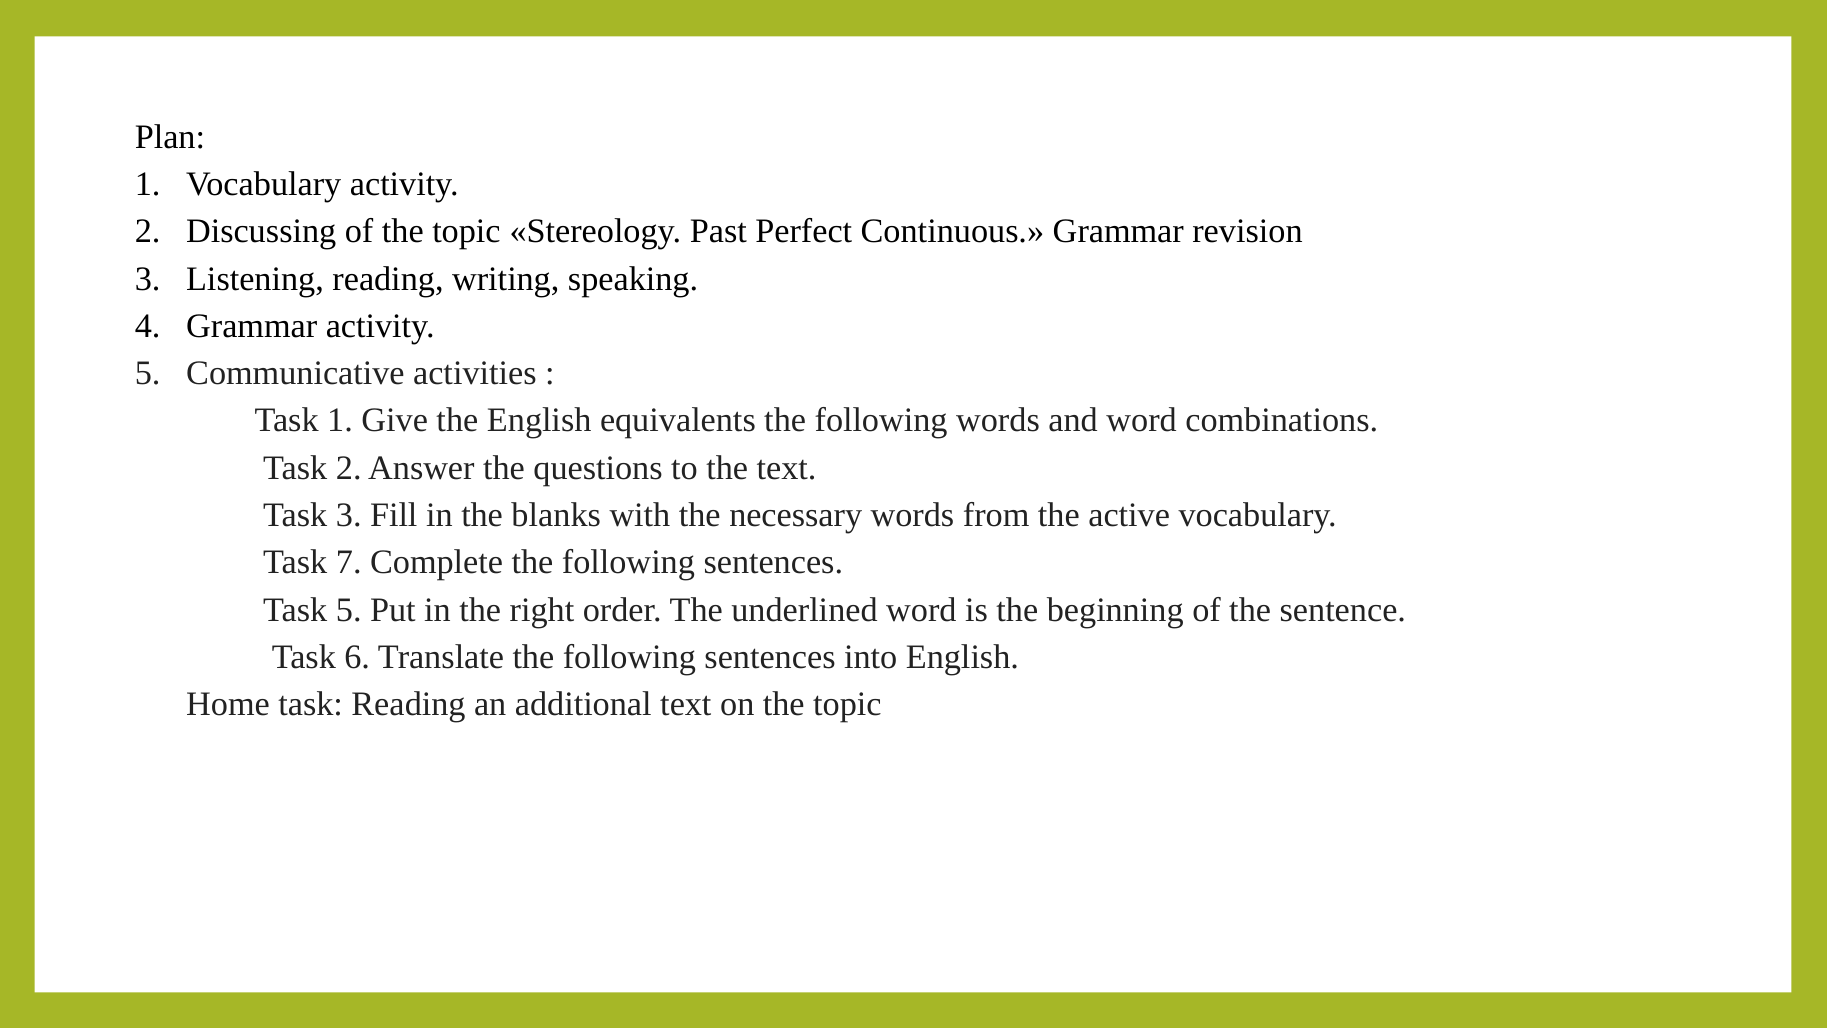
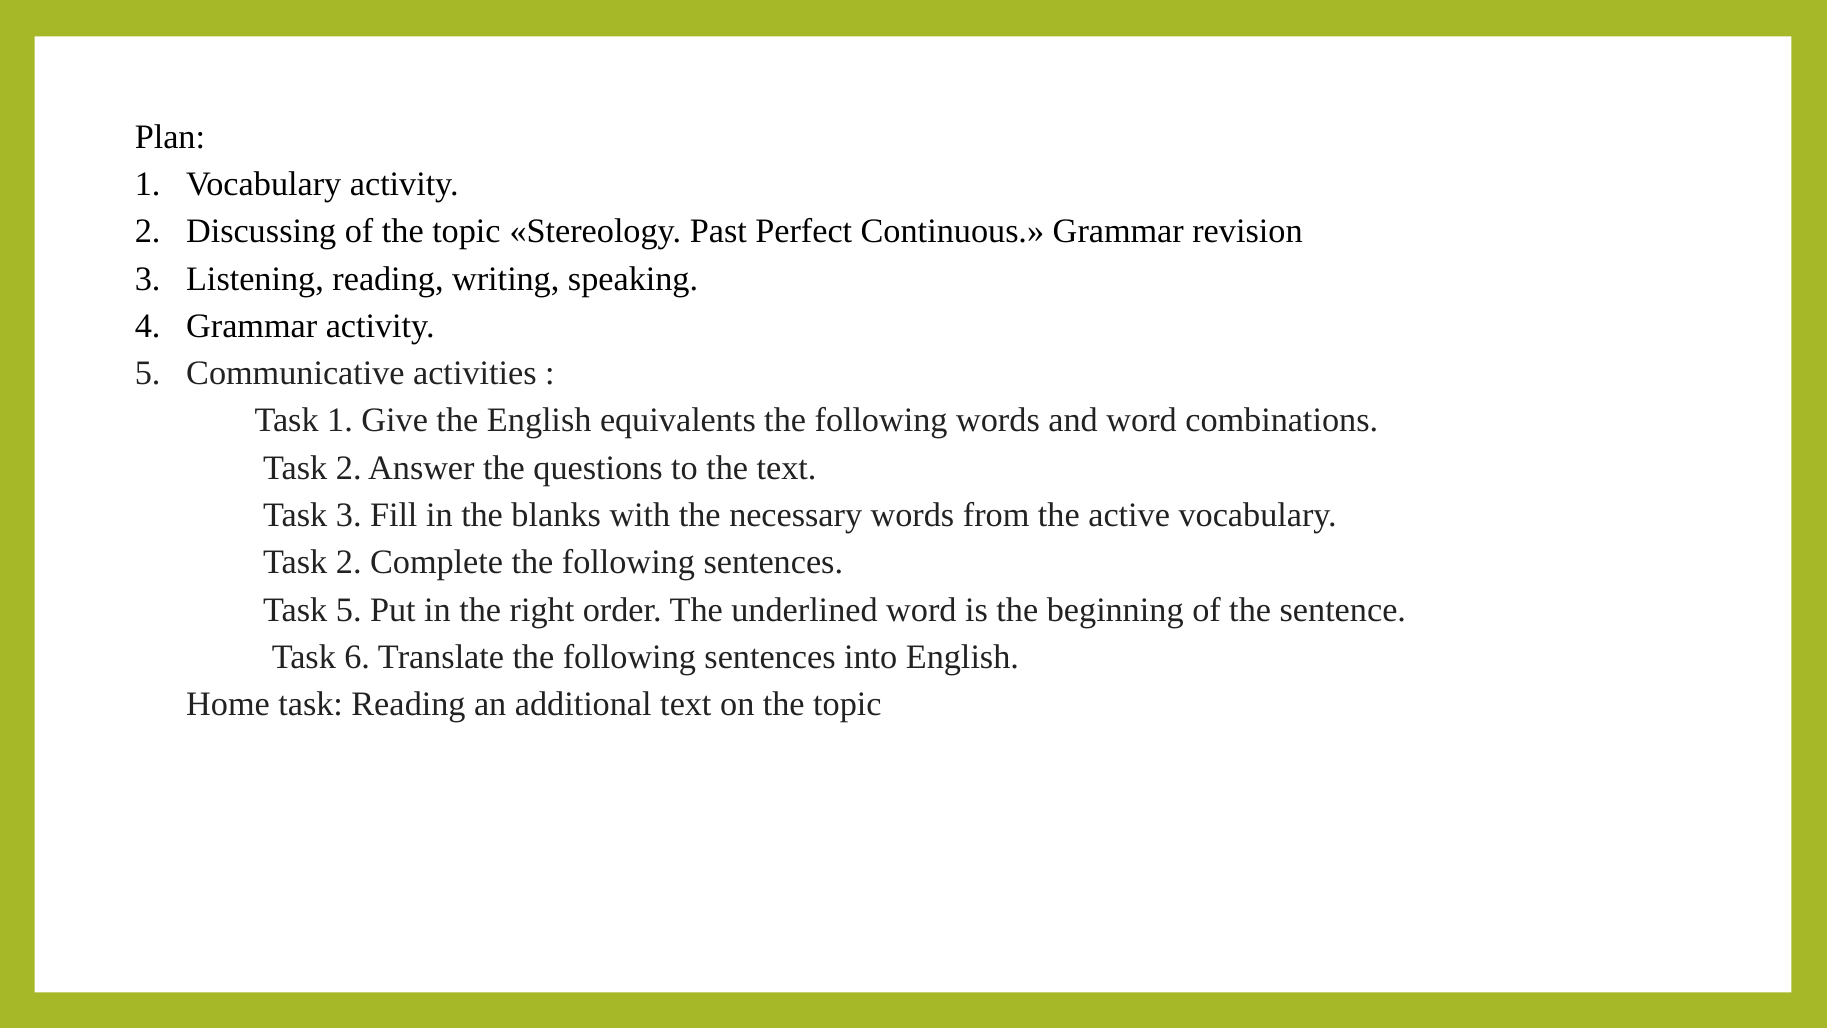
7: 7 -> 2 (349, 562)
